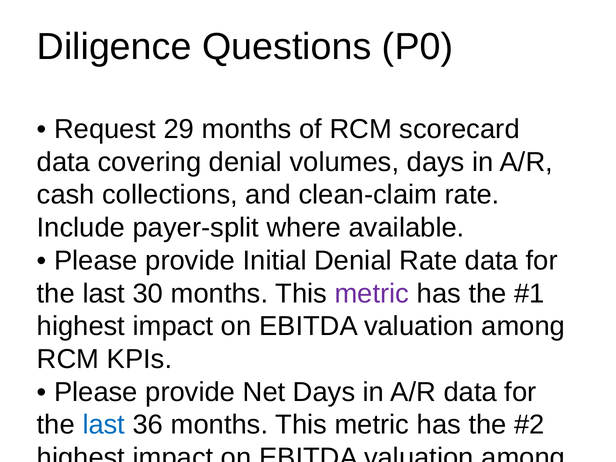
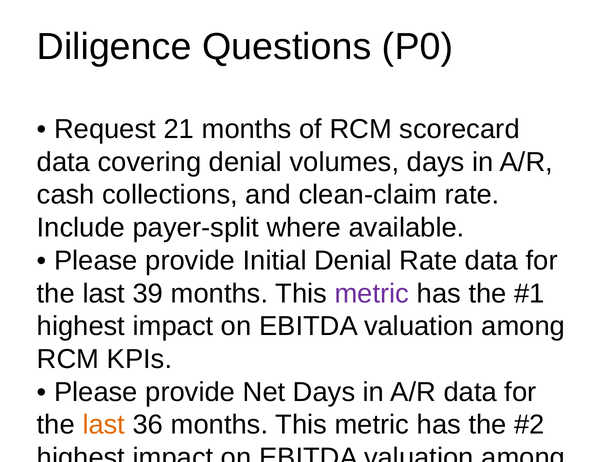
29: 29 -> 21 (179, 129)
30: 30 -> 39 (148, 293)
last colour: blue -> orange (104, 425)
